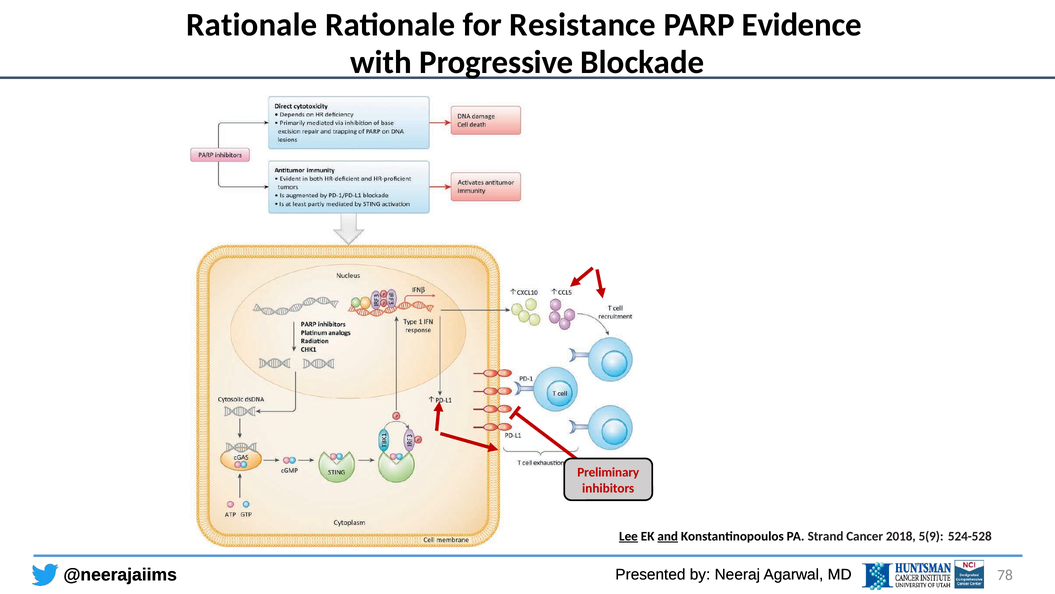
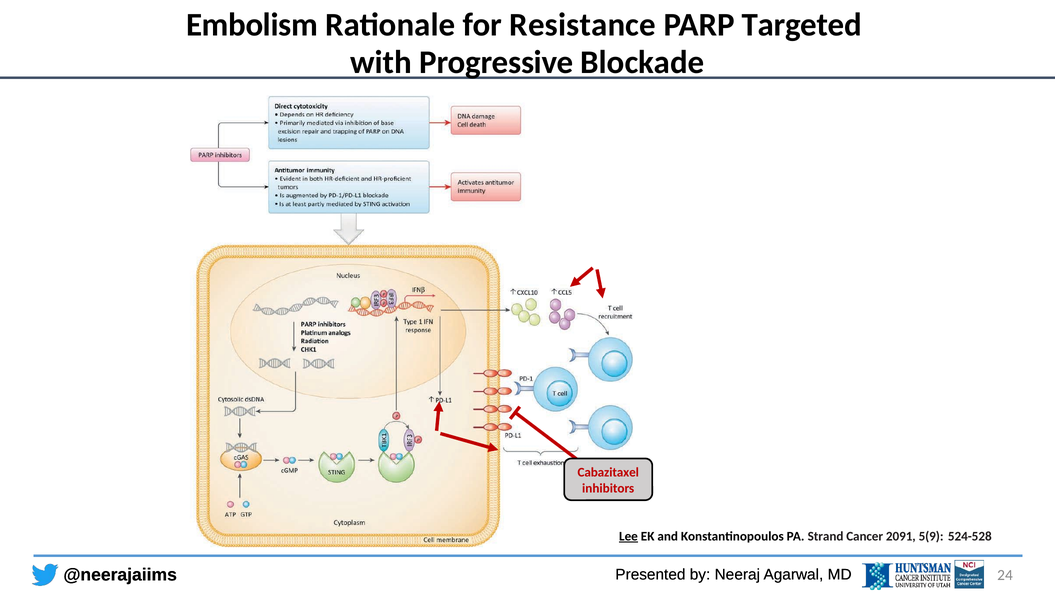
Rationale: Rationale -> Embolism (252, 25)
Evidence: Evidence -> Targeted (802, 25)
Preliminary: Preliminary -> Cabazitaxel (608, 472)
and underline: present -> none (668, 536)
2018: 2018 -> 2091 (901, 536)
78: 78 -> 24 (1005, 575)
